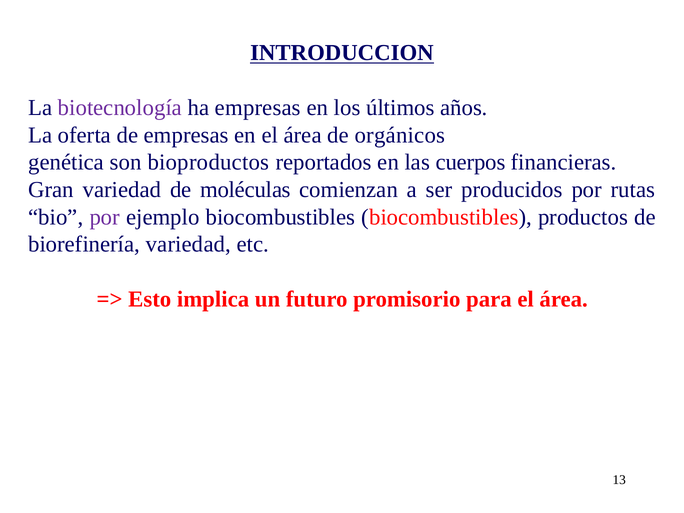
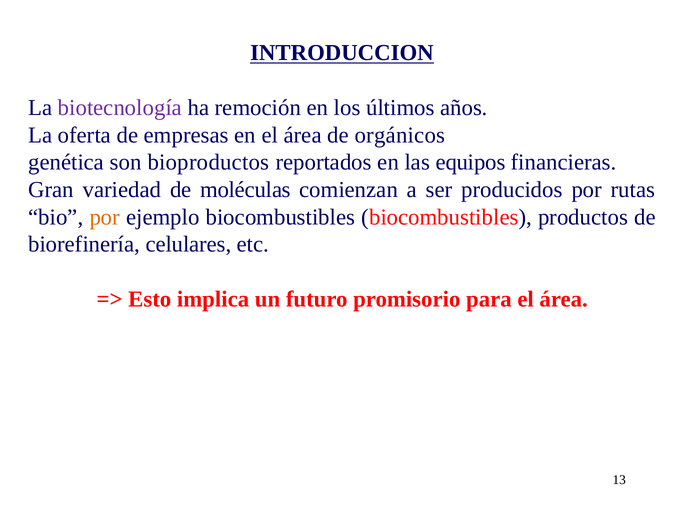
ha empresas: empresas -> remoción (258, 108)
cuerpos: cuerpos -> equipos (471, 162)
por colour: purple -> orange (105, 217)
biorefinería variedad: variedad -> celulares (189, 244)
